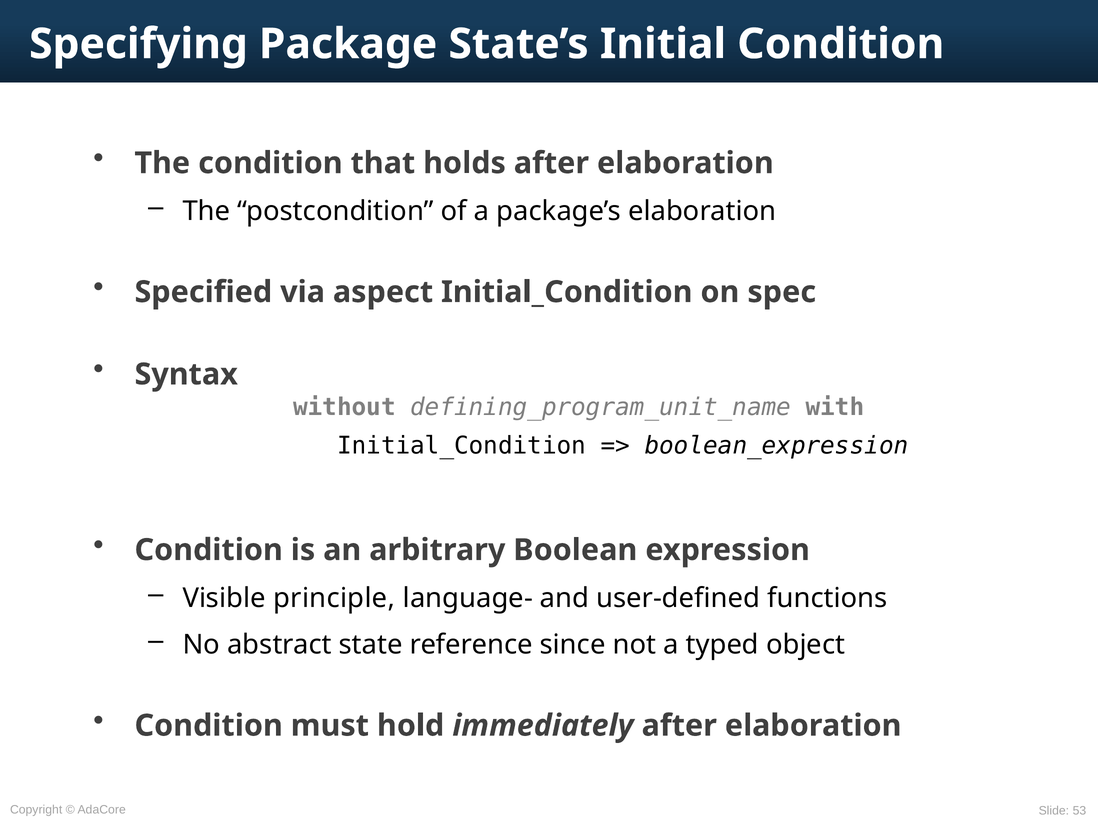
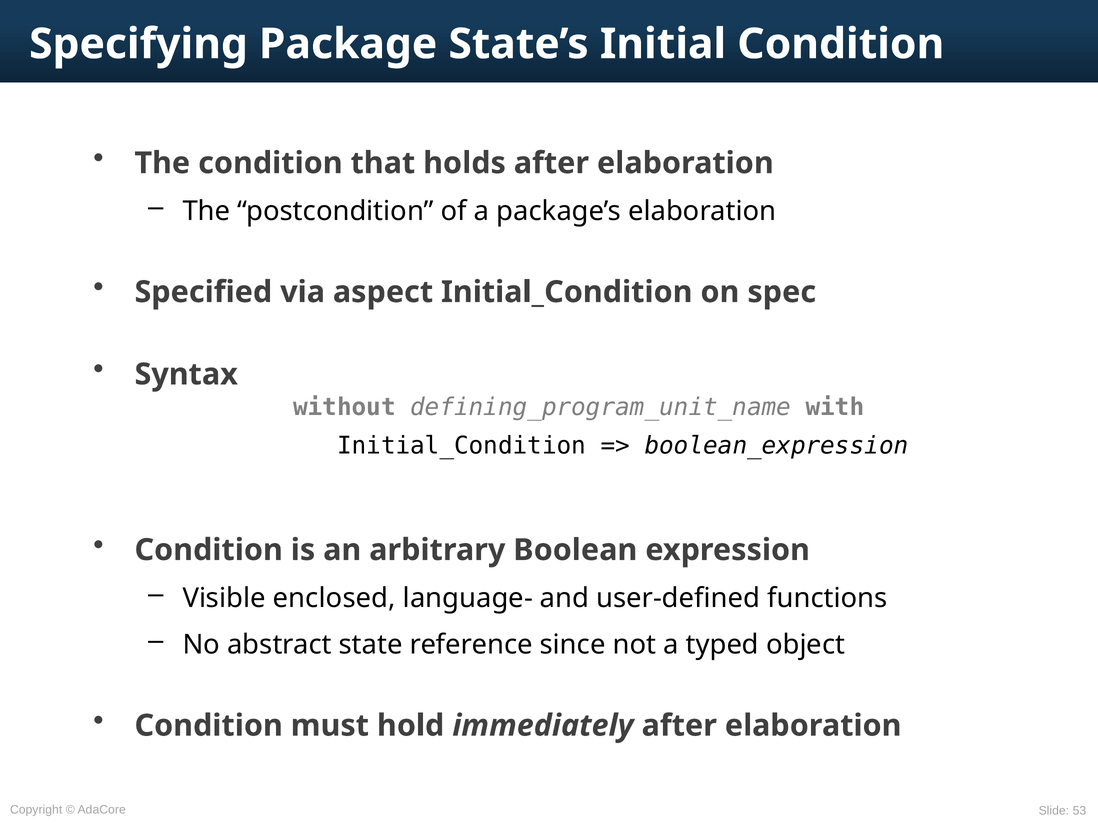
principle: principle -> enclosed (334, 599)
